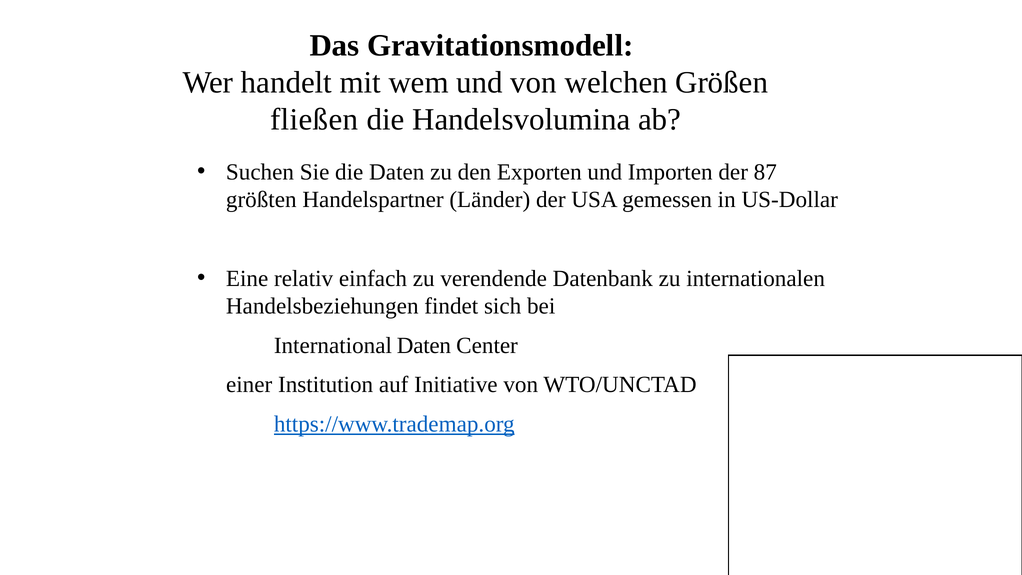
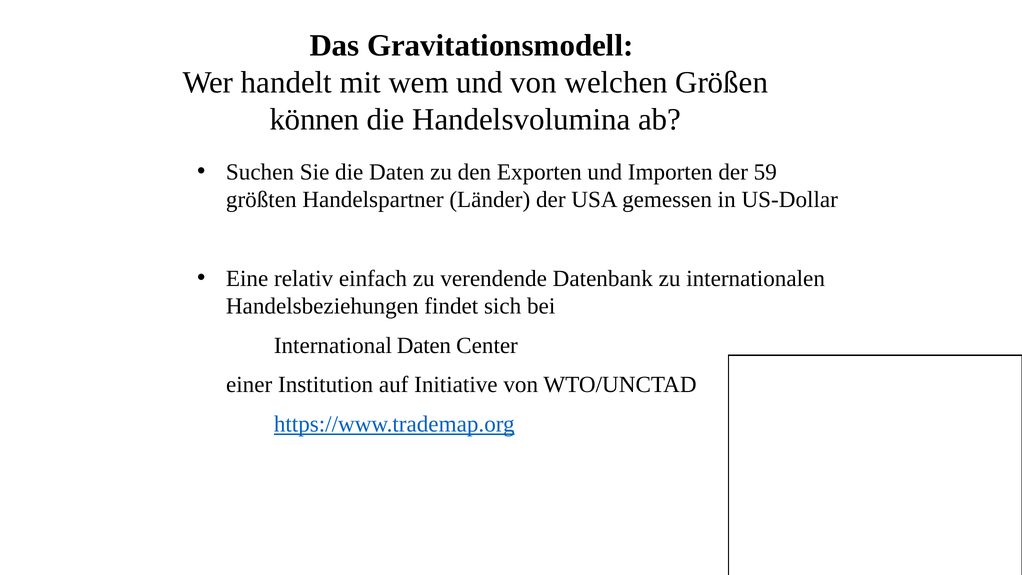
fließen: fließen -> können (315, 120)
87: 87 -> 59 (765, 172)
